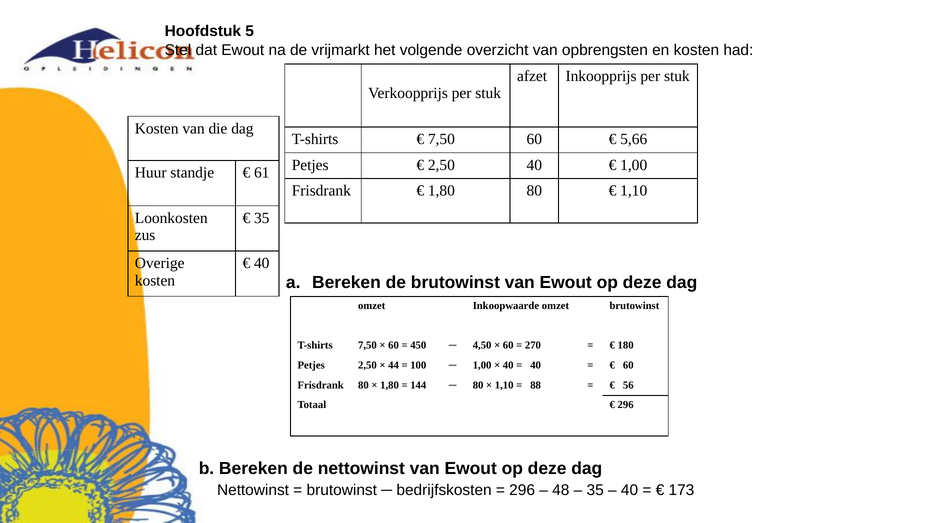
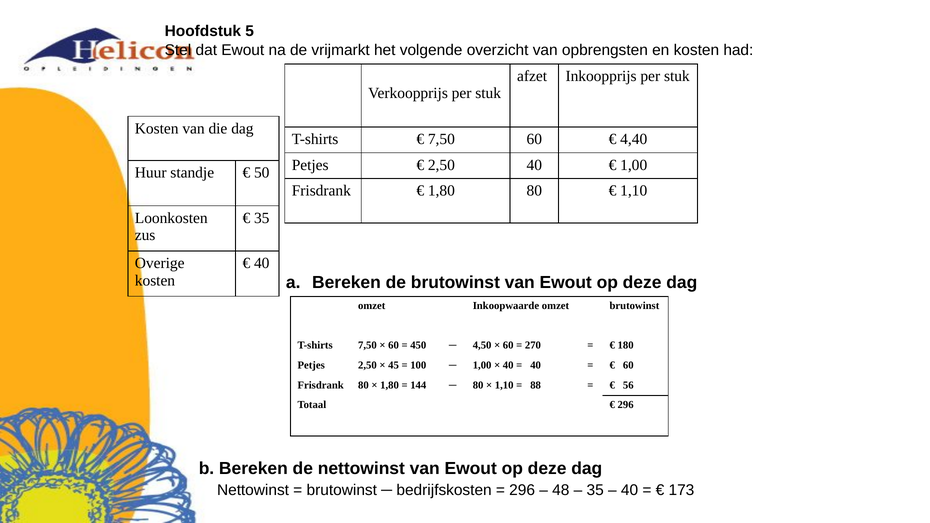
5,66: 5,66 -> 4,40 (634, 139)
61: 61 -> 50 (262, 173)
44: 44 -> 45 (394, 365)
